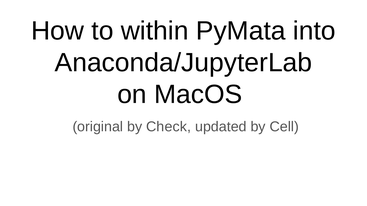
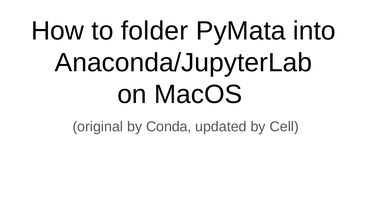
within: within -> folder (155, 31)
Check: Check -> Conda (169, 127)
